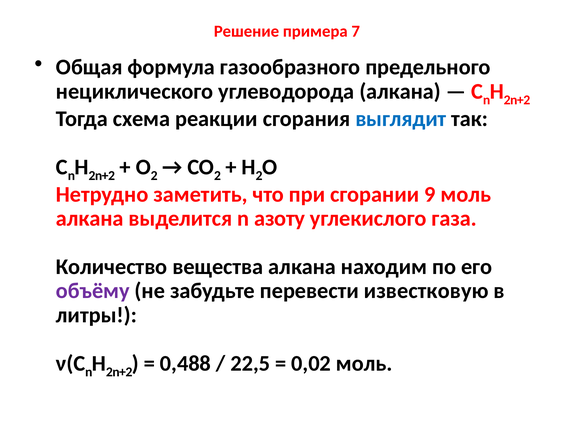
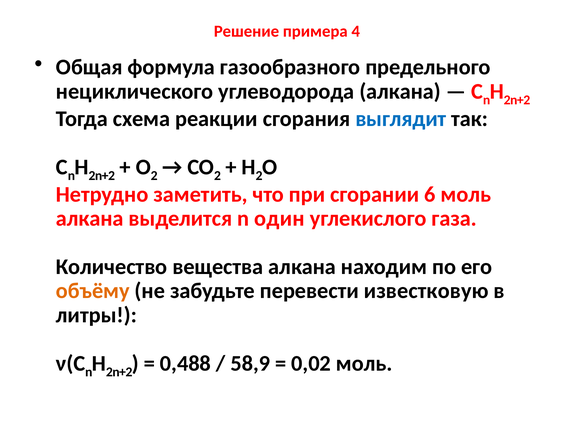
7: 7 -> 4 (356, 31)
9: 9 -> 6 (430, 194)
азоту: азоту -> один (279, 218)
объёму colour: purple -> orange (93, 291)
22,5: 22,5 -> 58,9 (250, 363)
